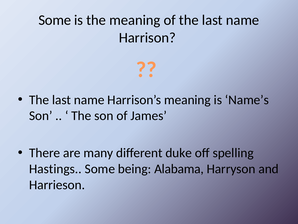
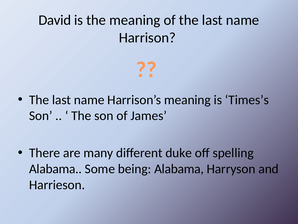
Some: Some -> David (55, 20)
Name’s: Name’s -> Times’s (247, 100)
Hastings: Hastings -> Alabama (55, 169)
